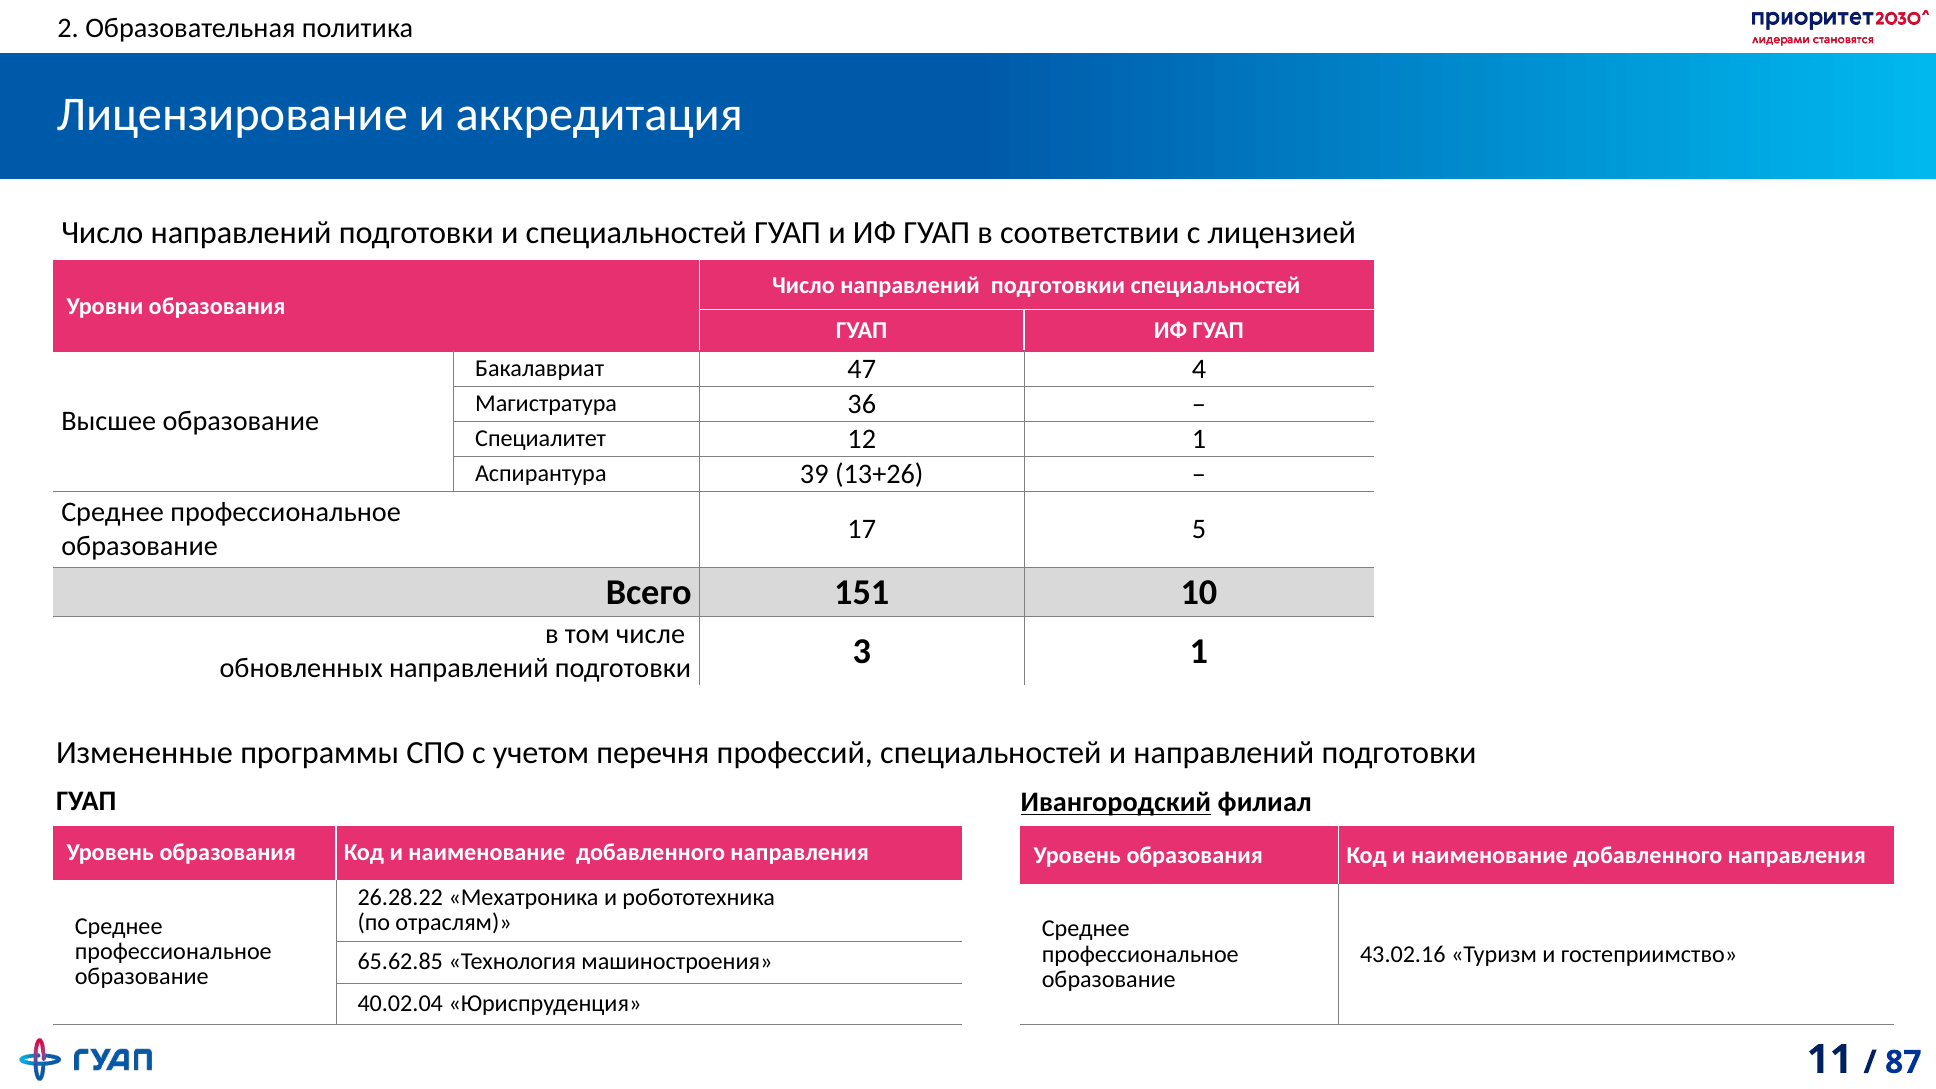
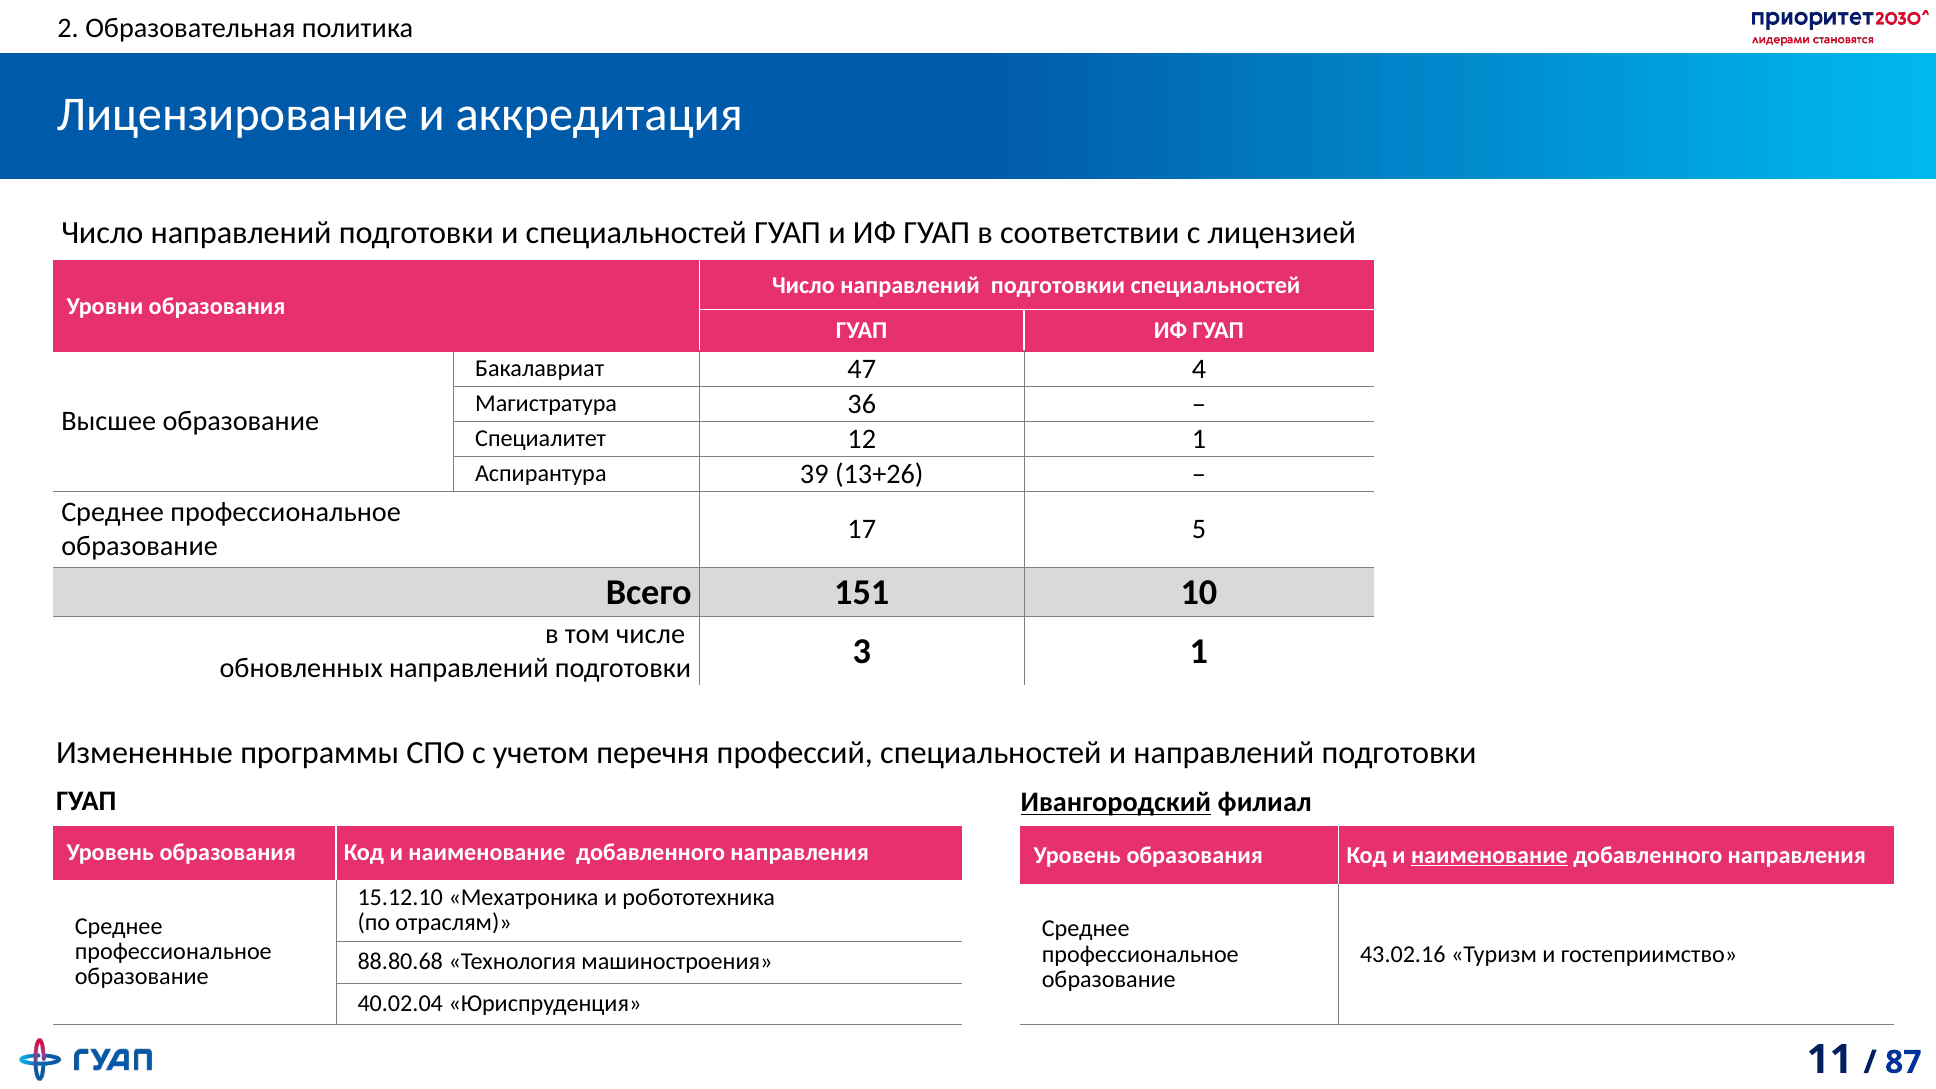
наименование underline: none -> present (1489, 855)
26.28.22: 26.28.22 -> 15.12.10 (400, 897)
65.62.85: 65.62.85 -> 88.80.68 (400, 961)
